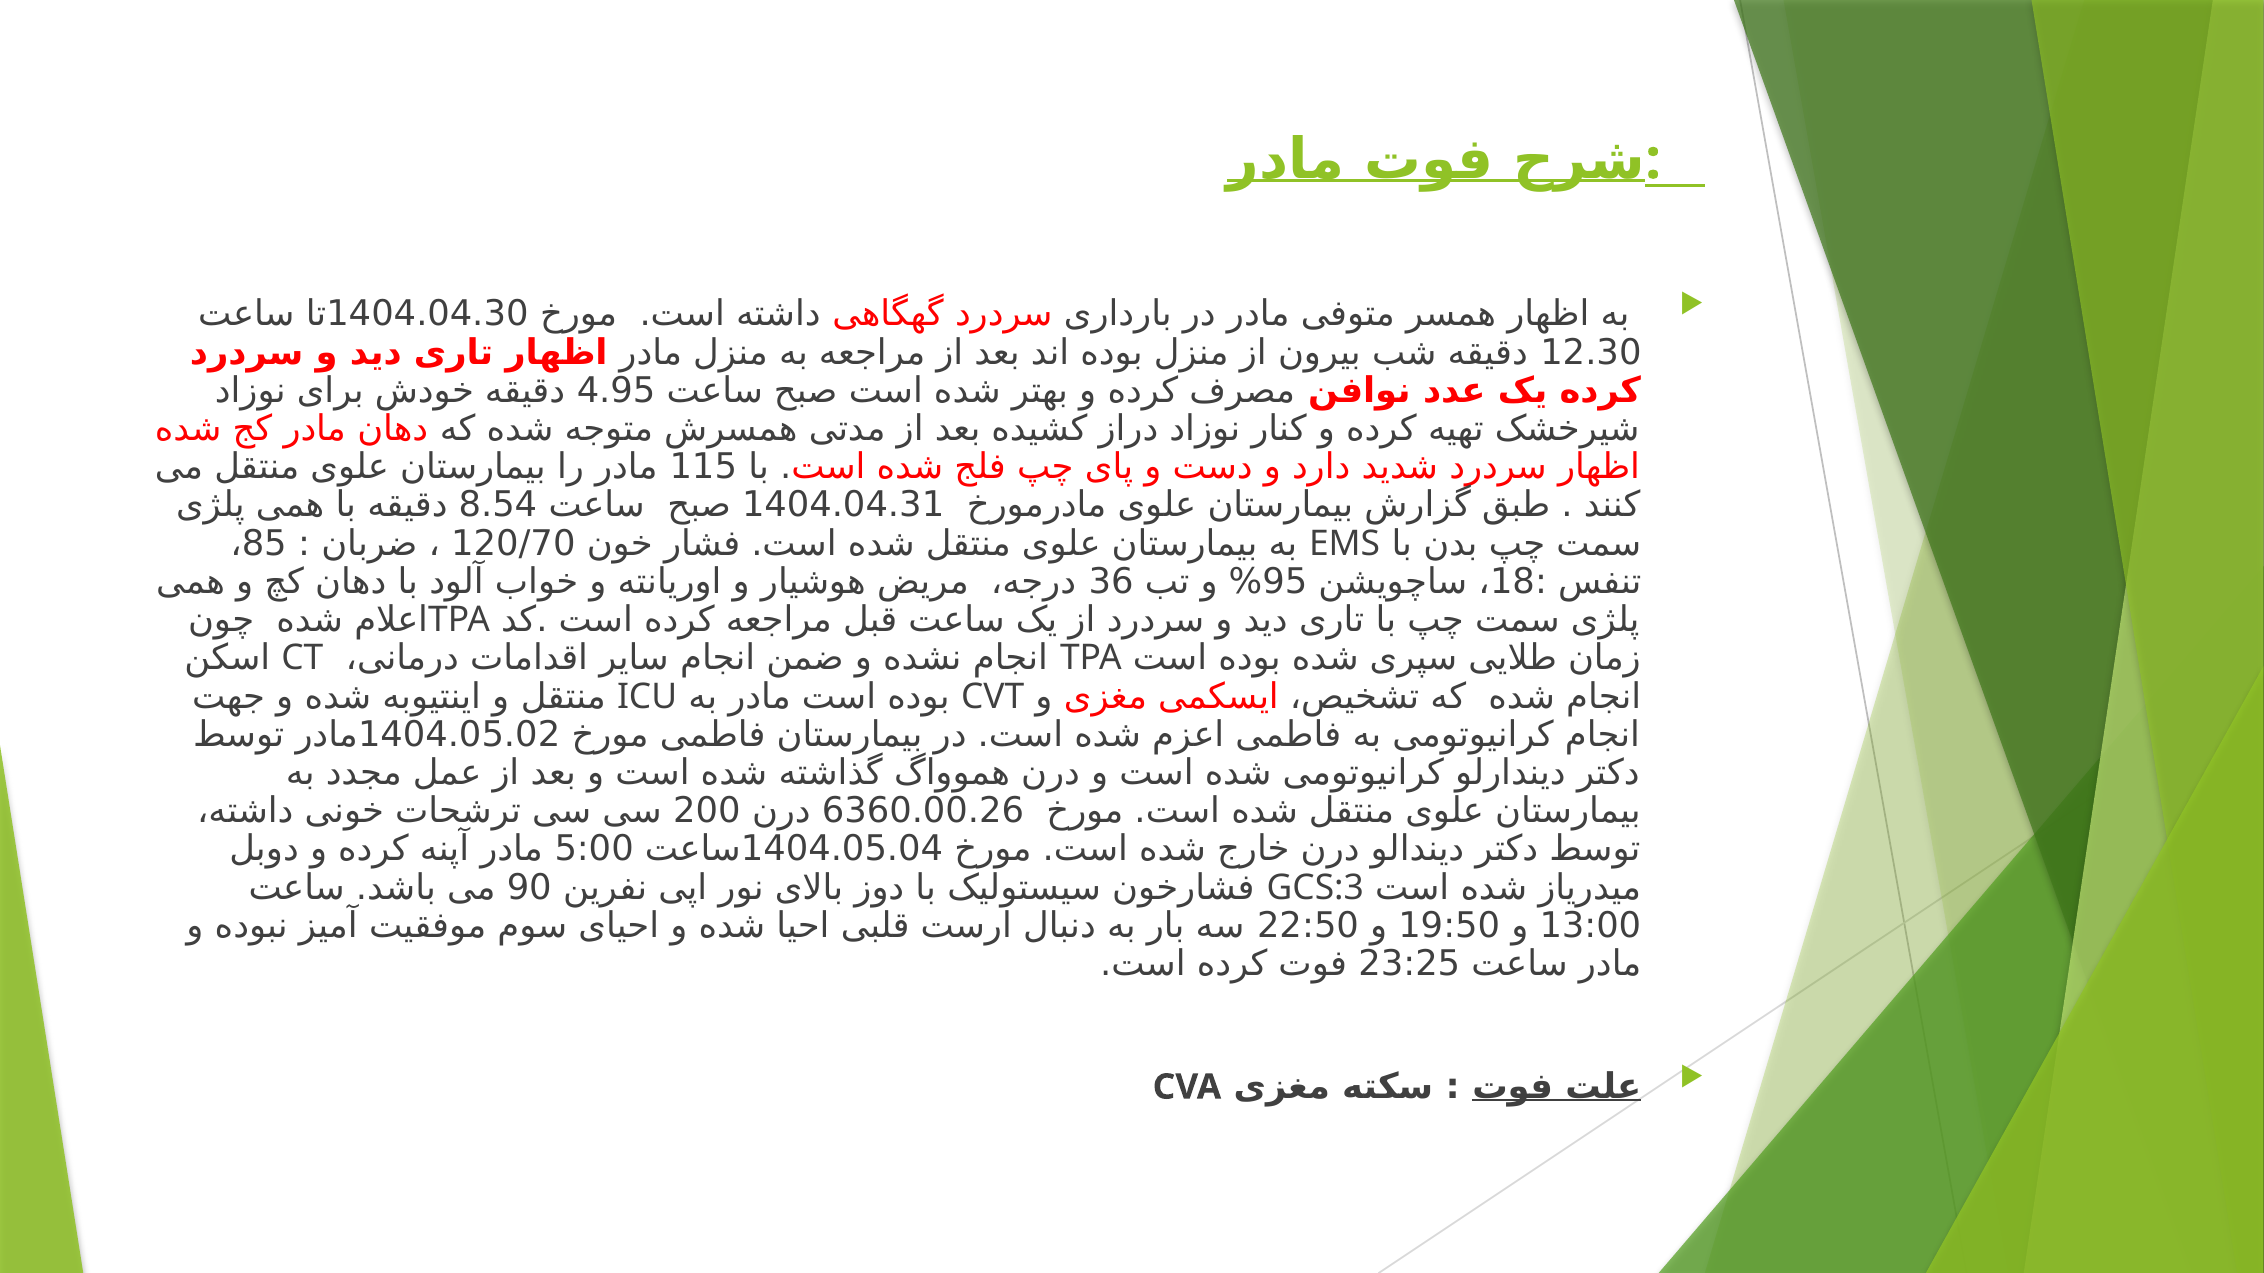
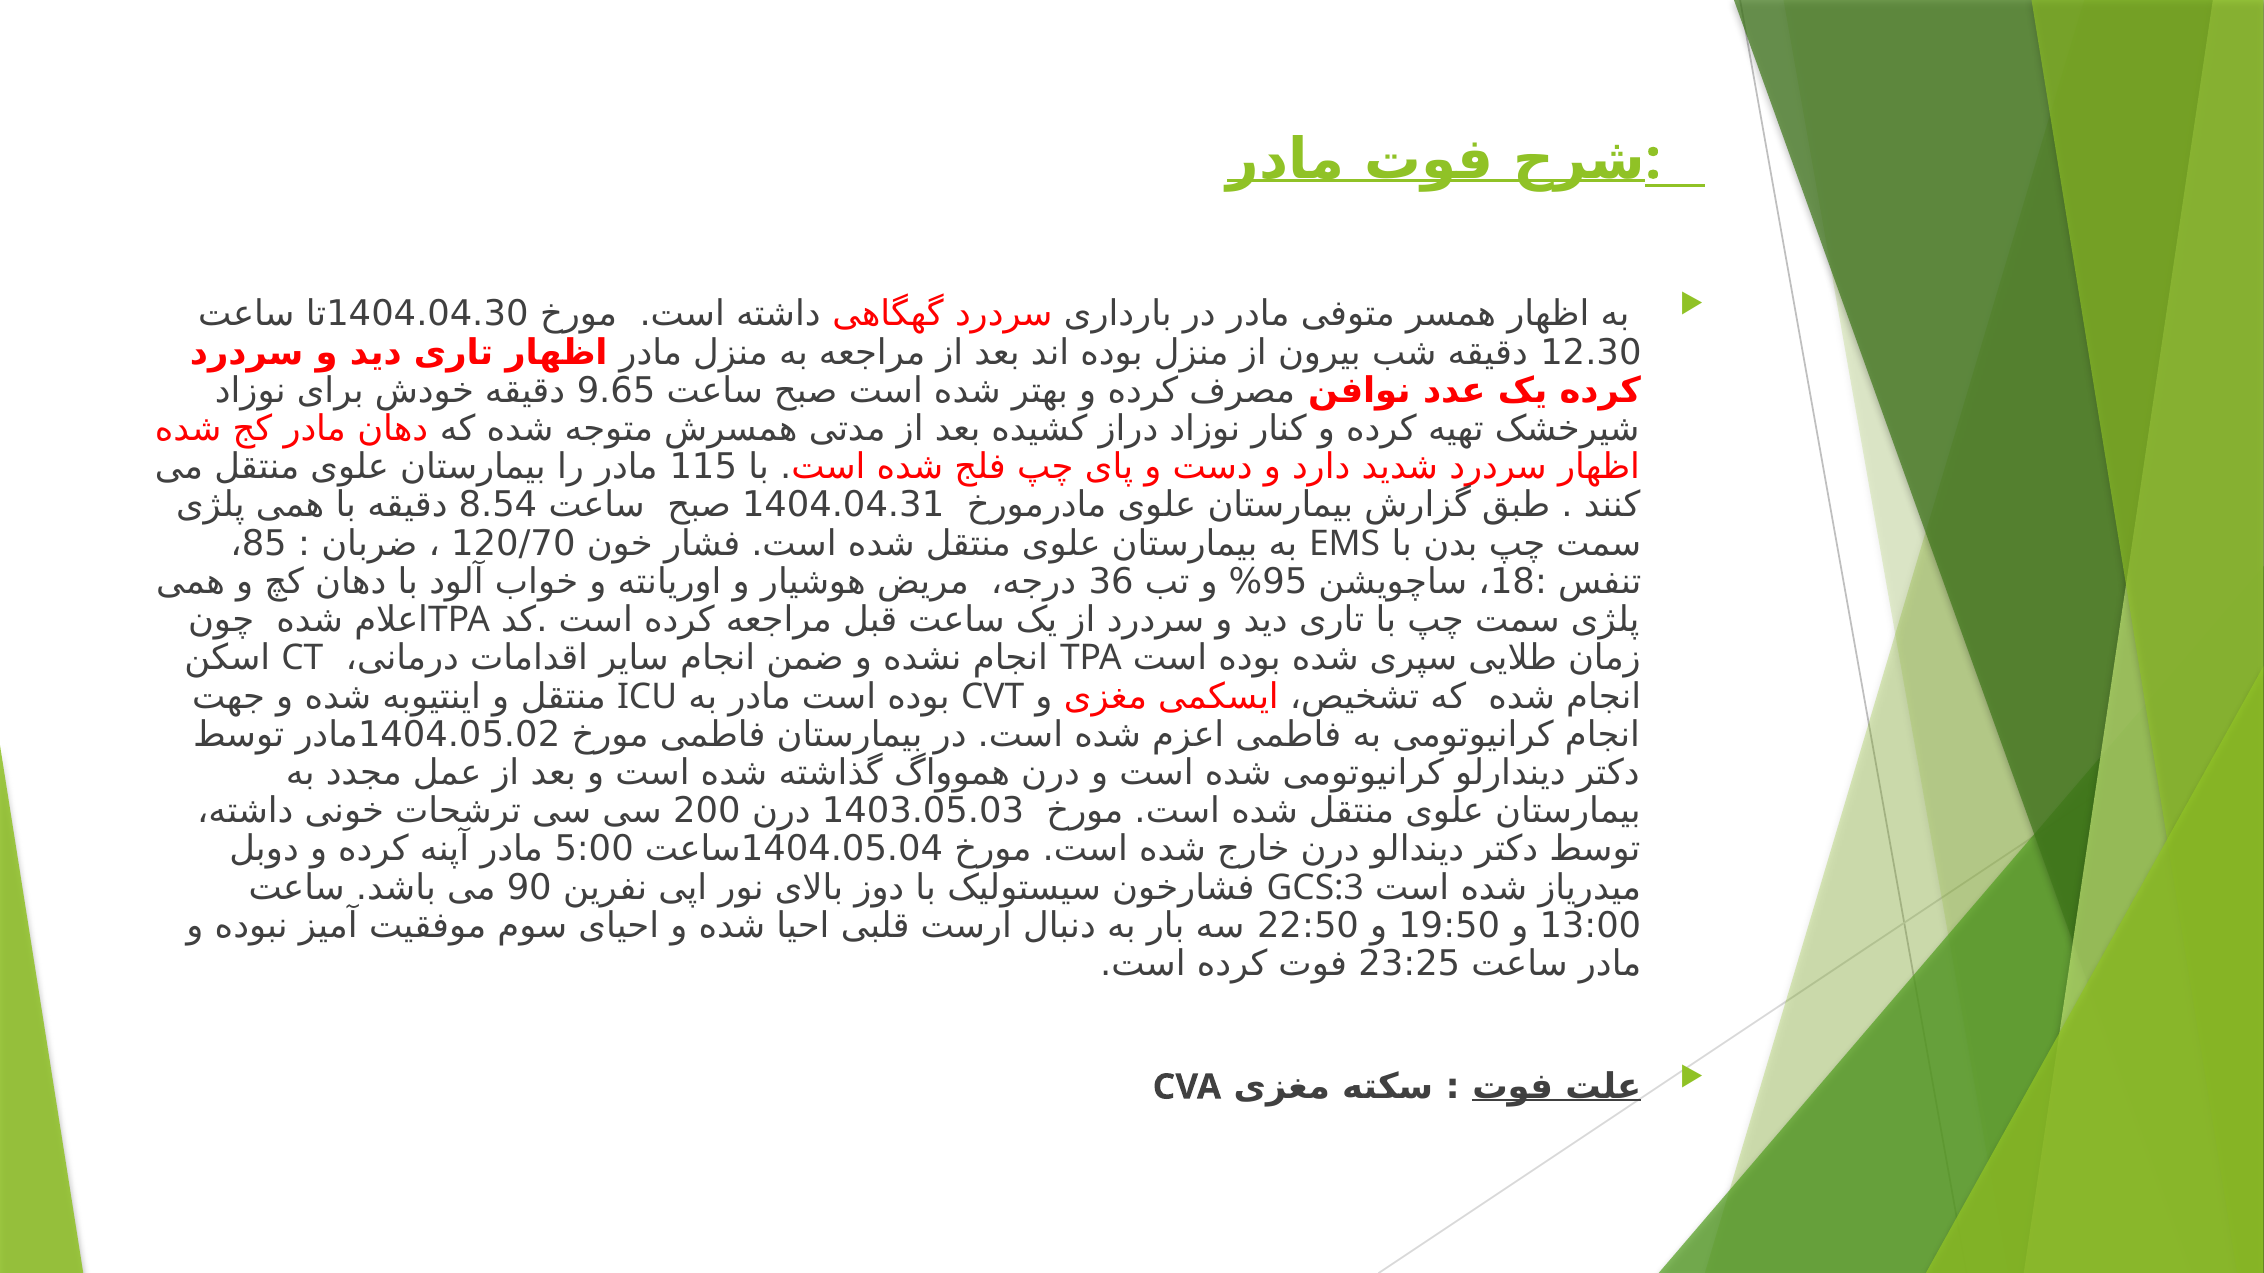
4.95: 4.95 -> 9.65 (616, 391)
6360.00.26: 6360.00.26 -> 1403.05.03 (923, 811)
